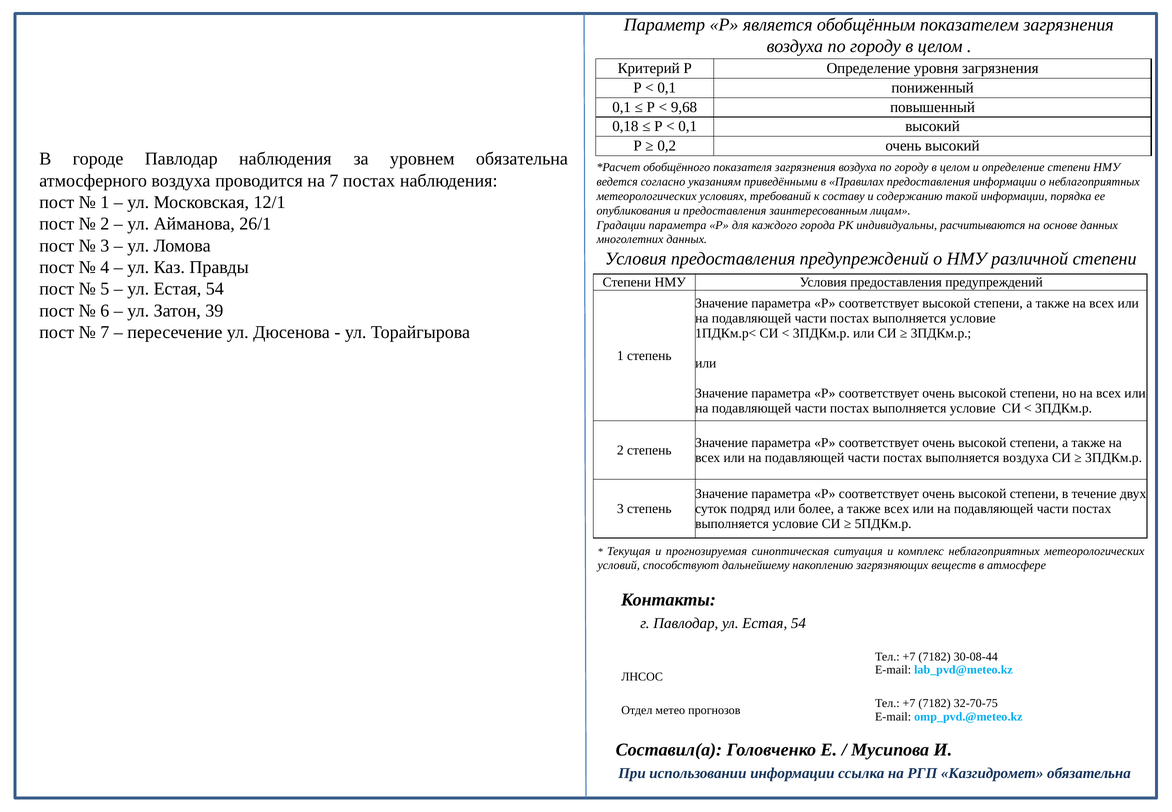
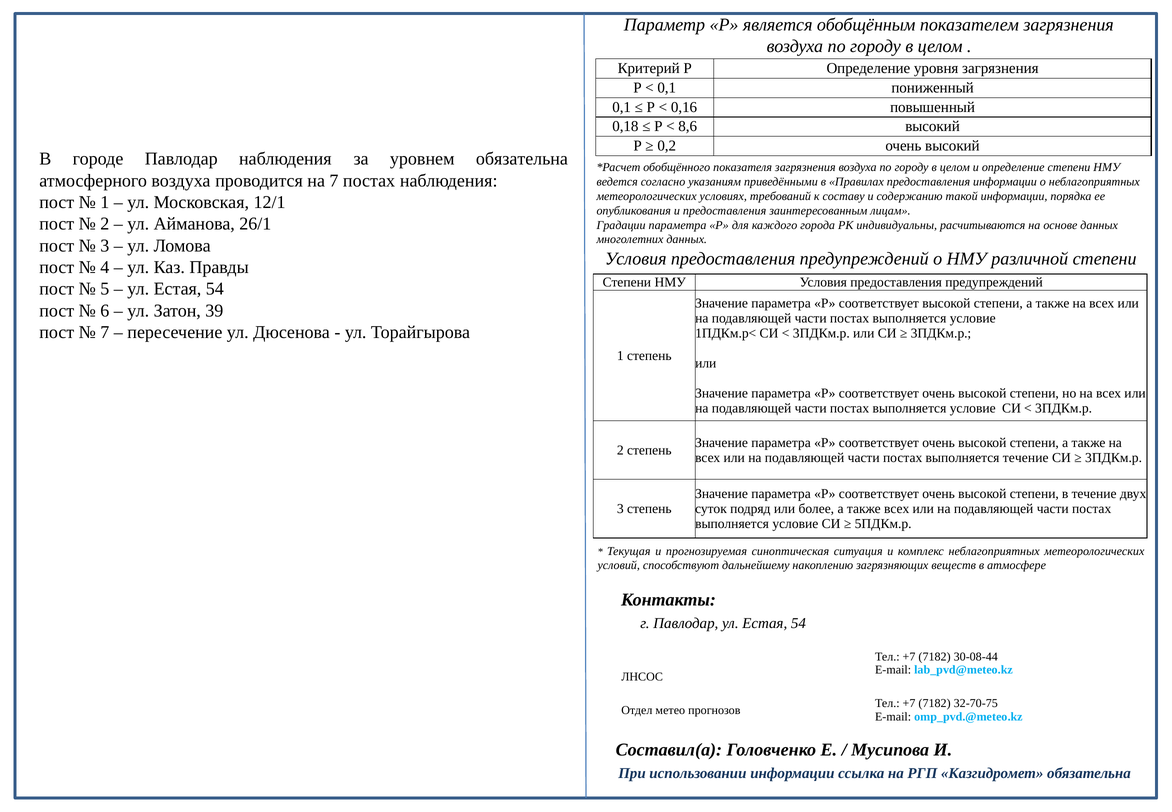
9,68: 9,68 -> 0,16 (684, 107)
0,1: 0,1 -> 8,6 (688, 126)
выполняется воздуха: воздуха -> течение (1026, 457)
